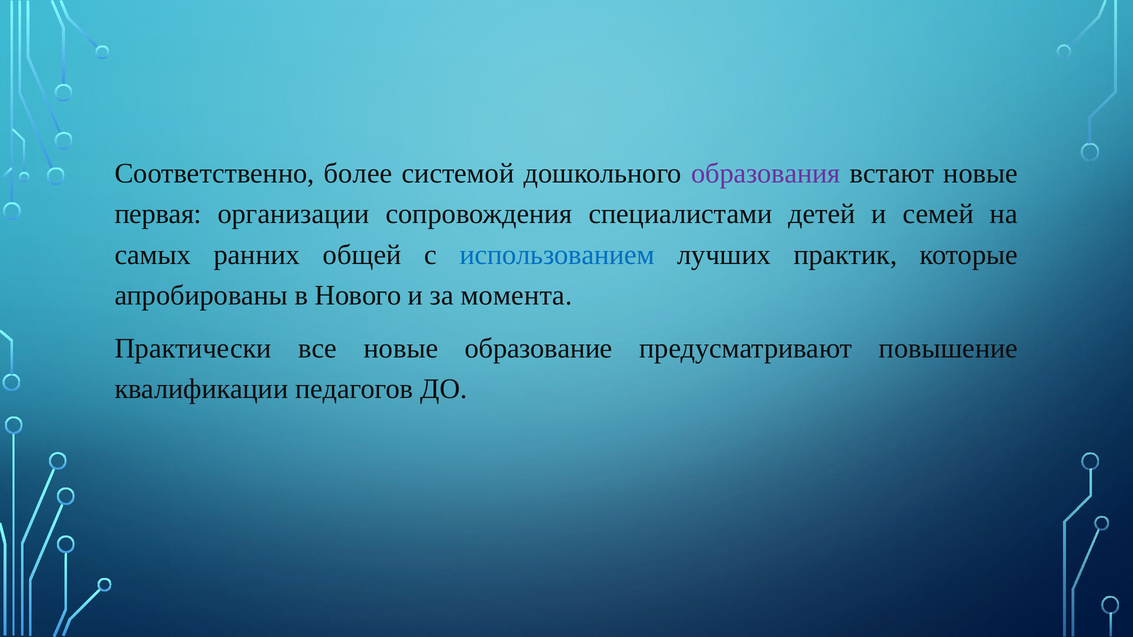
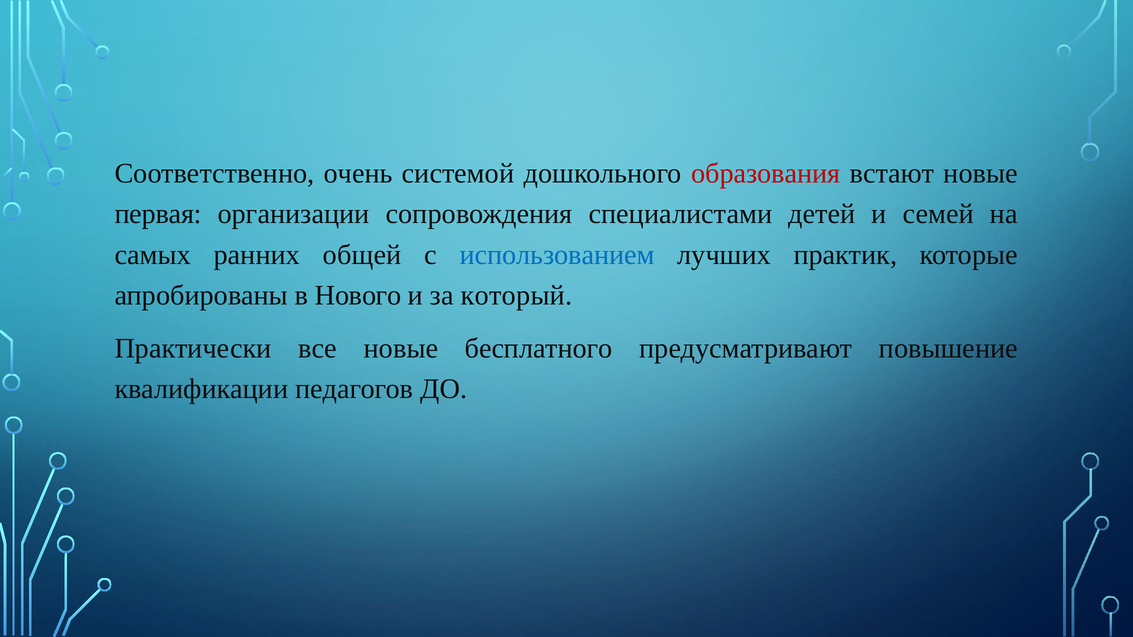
более: более -> очень (358, 173)
образования colour: purple -> red (766, 173)
момента: момента -> который (516, 296)
образование: образование -> бесплатного (539, 348)
